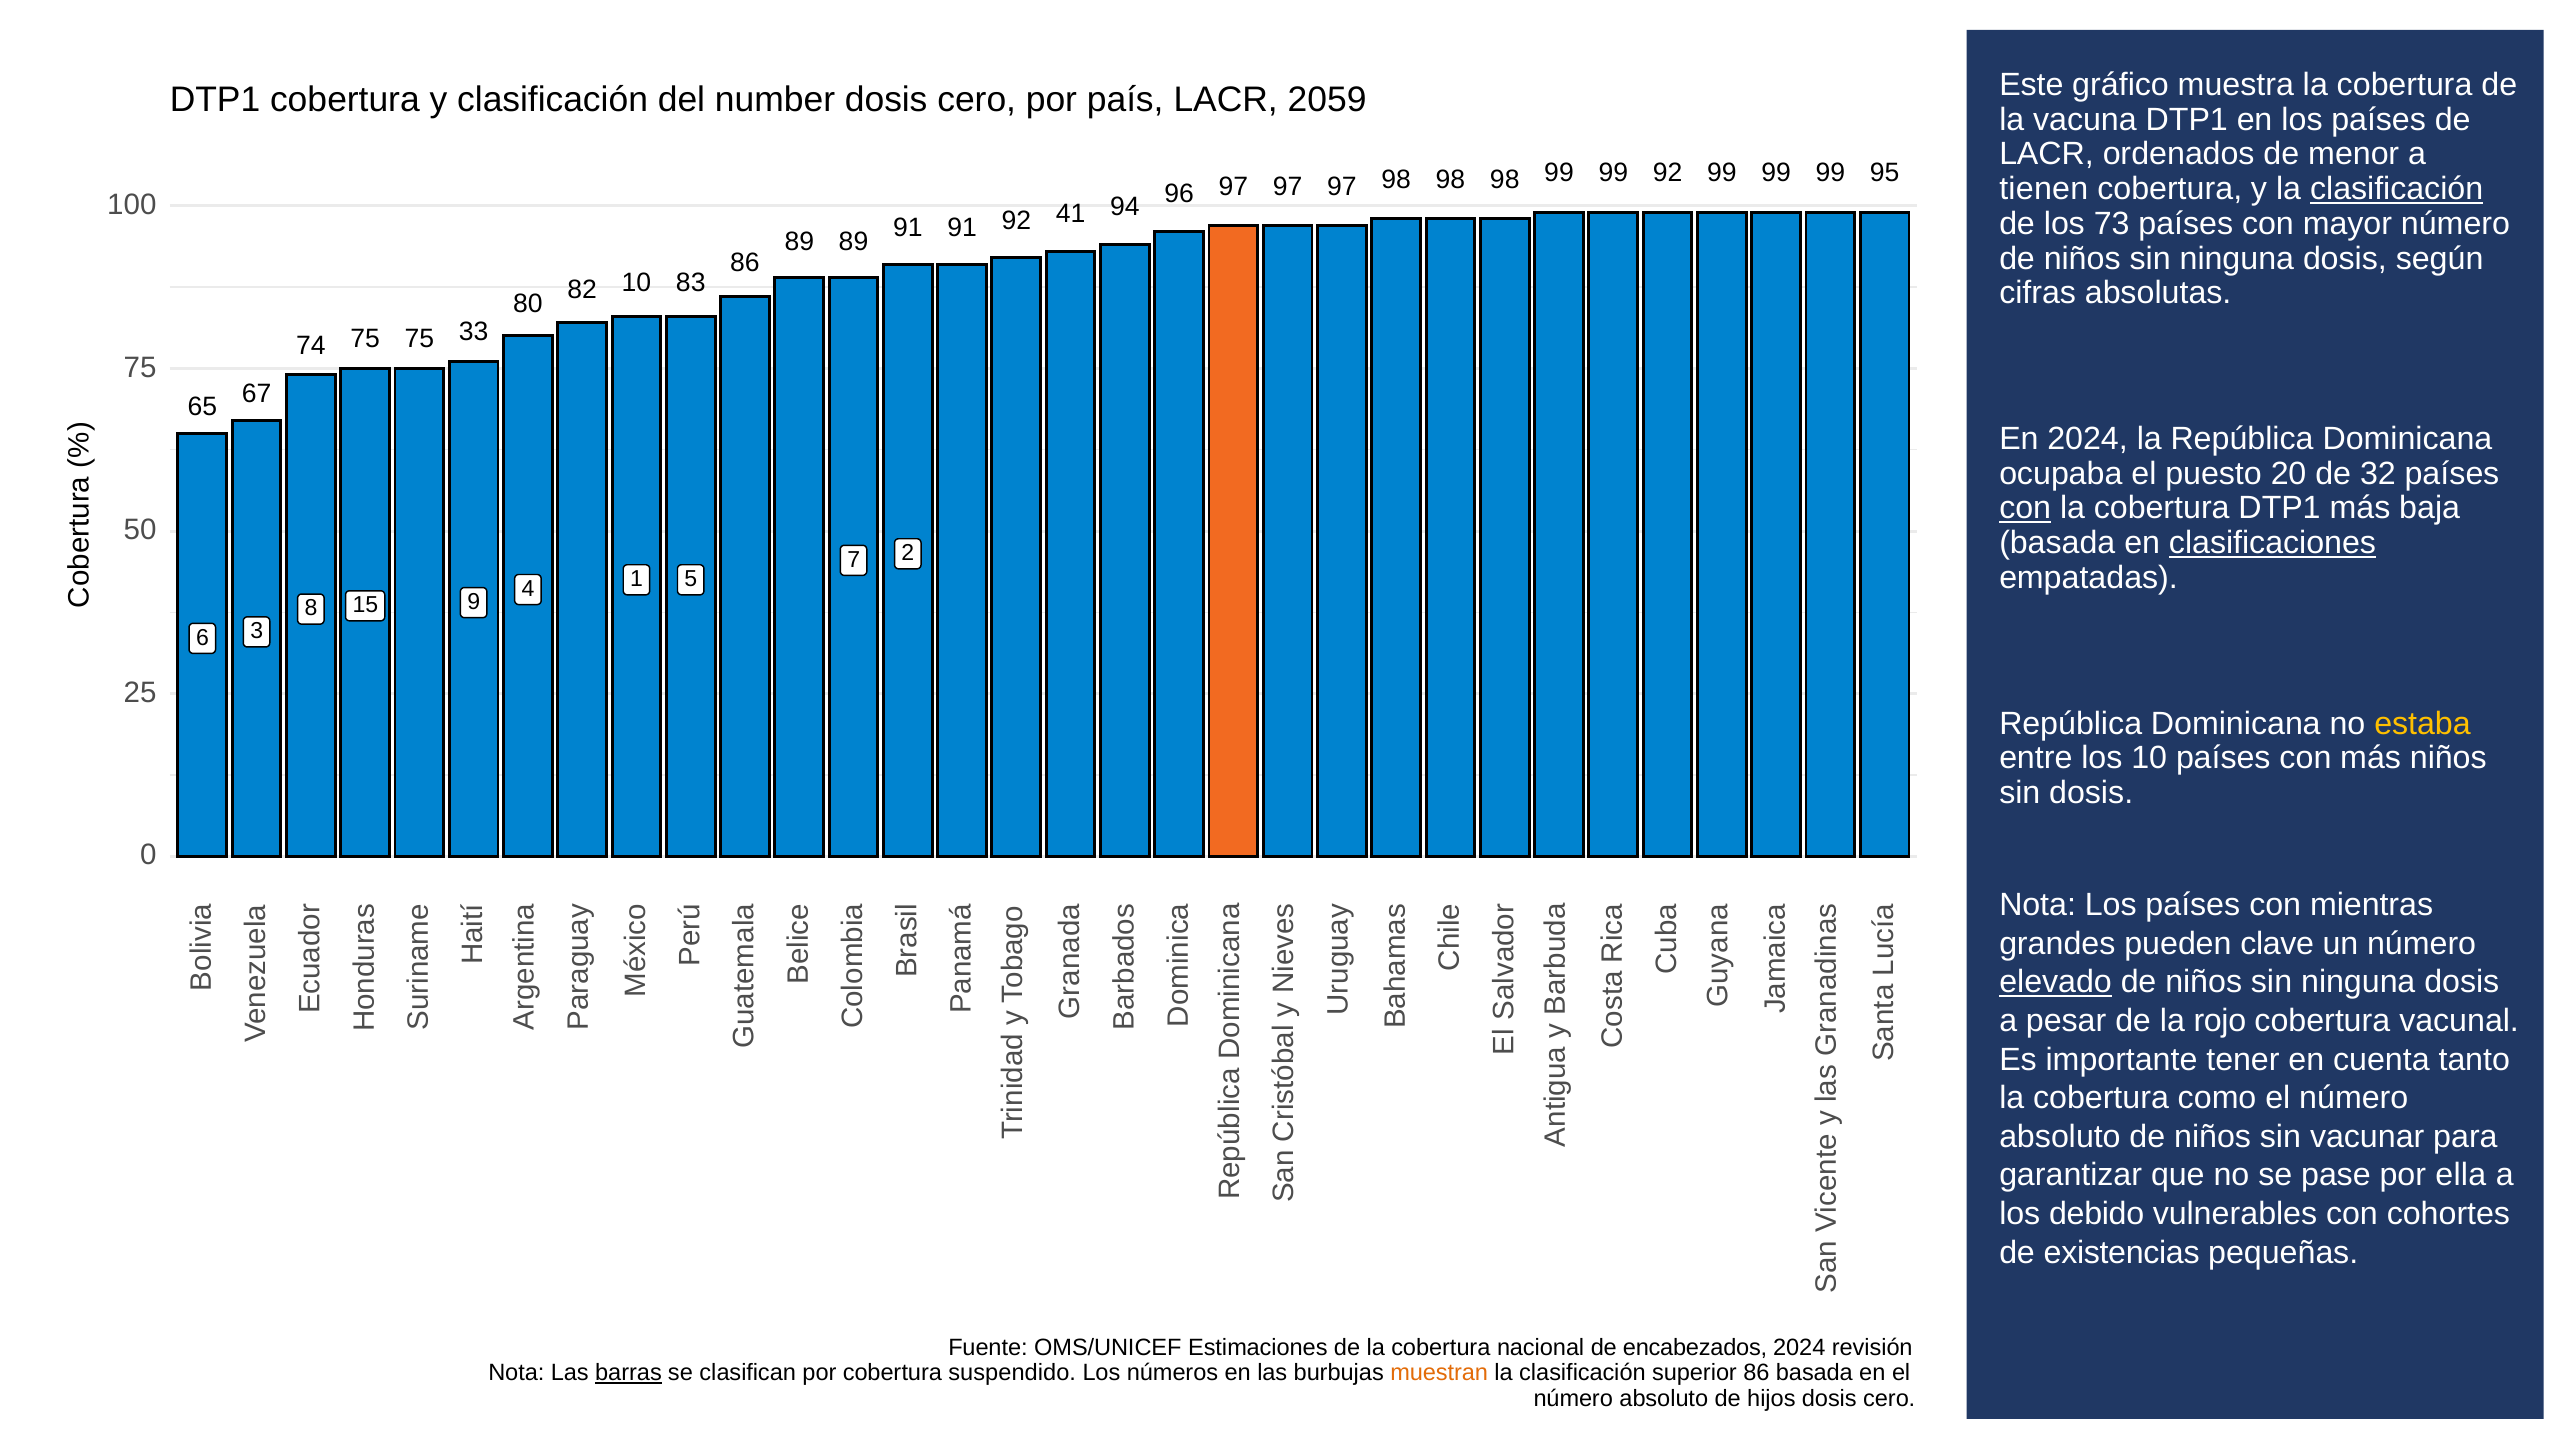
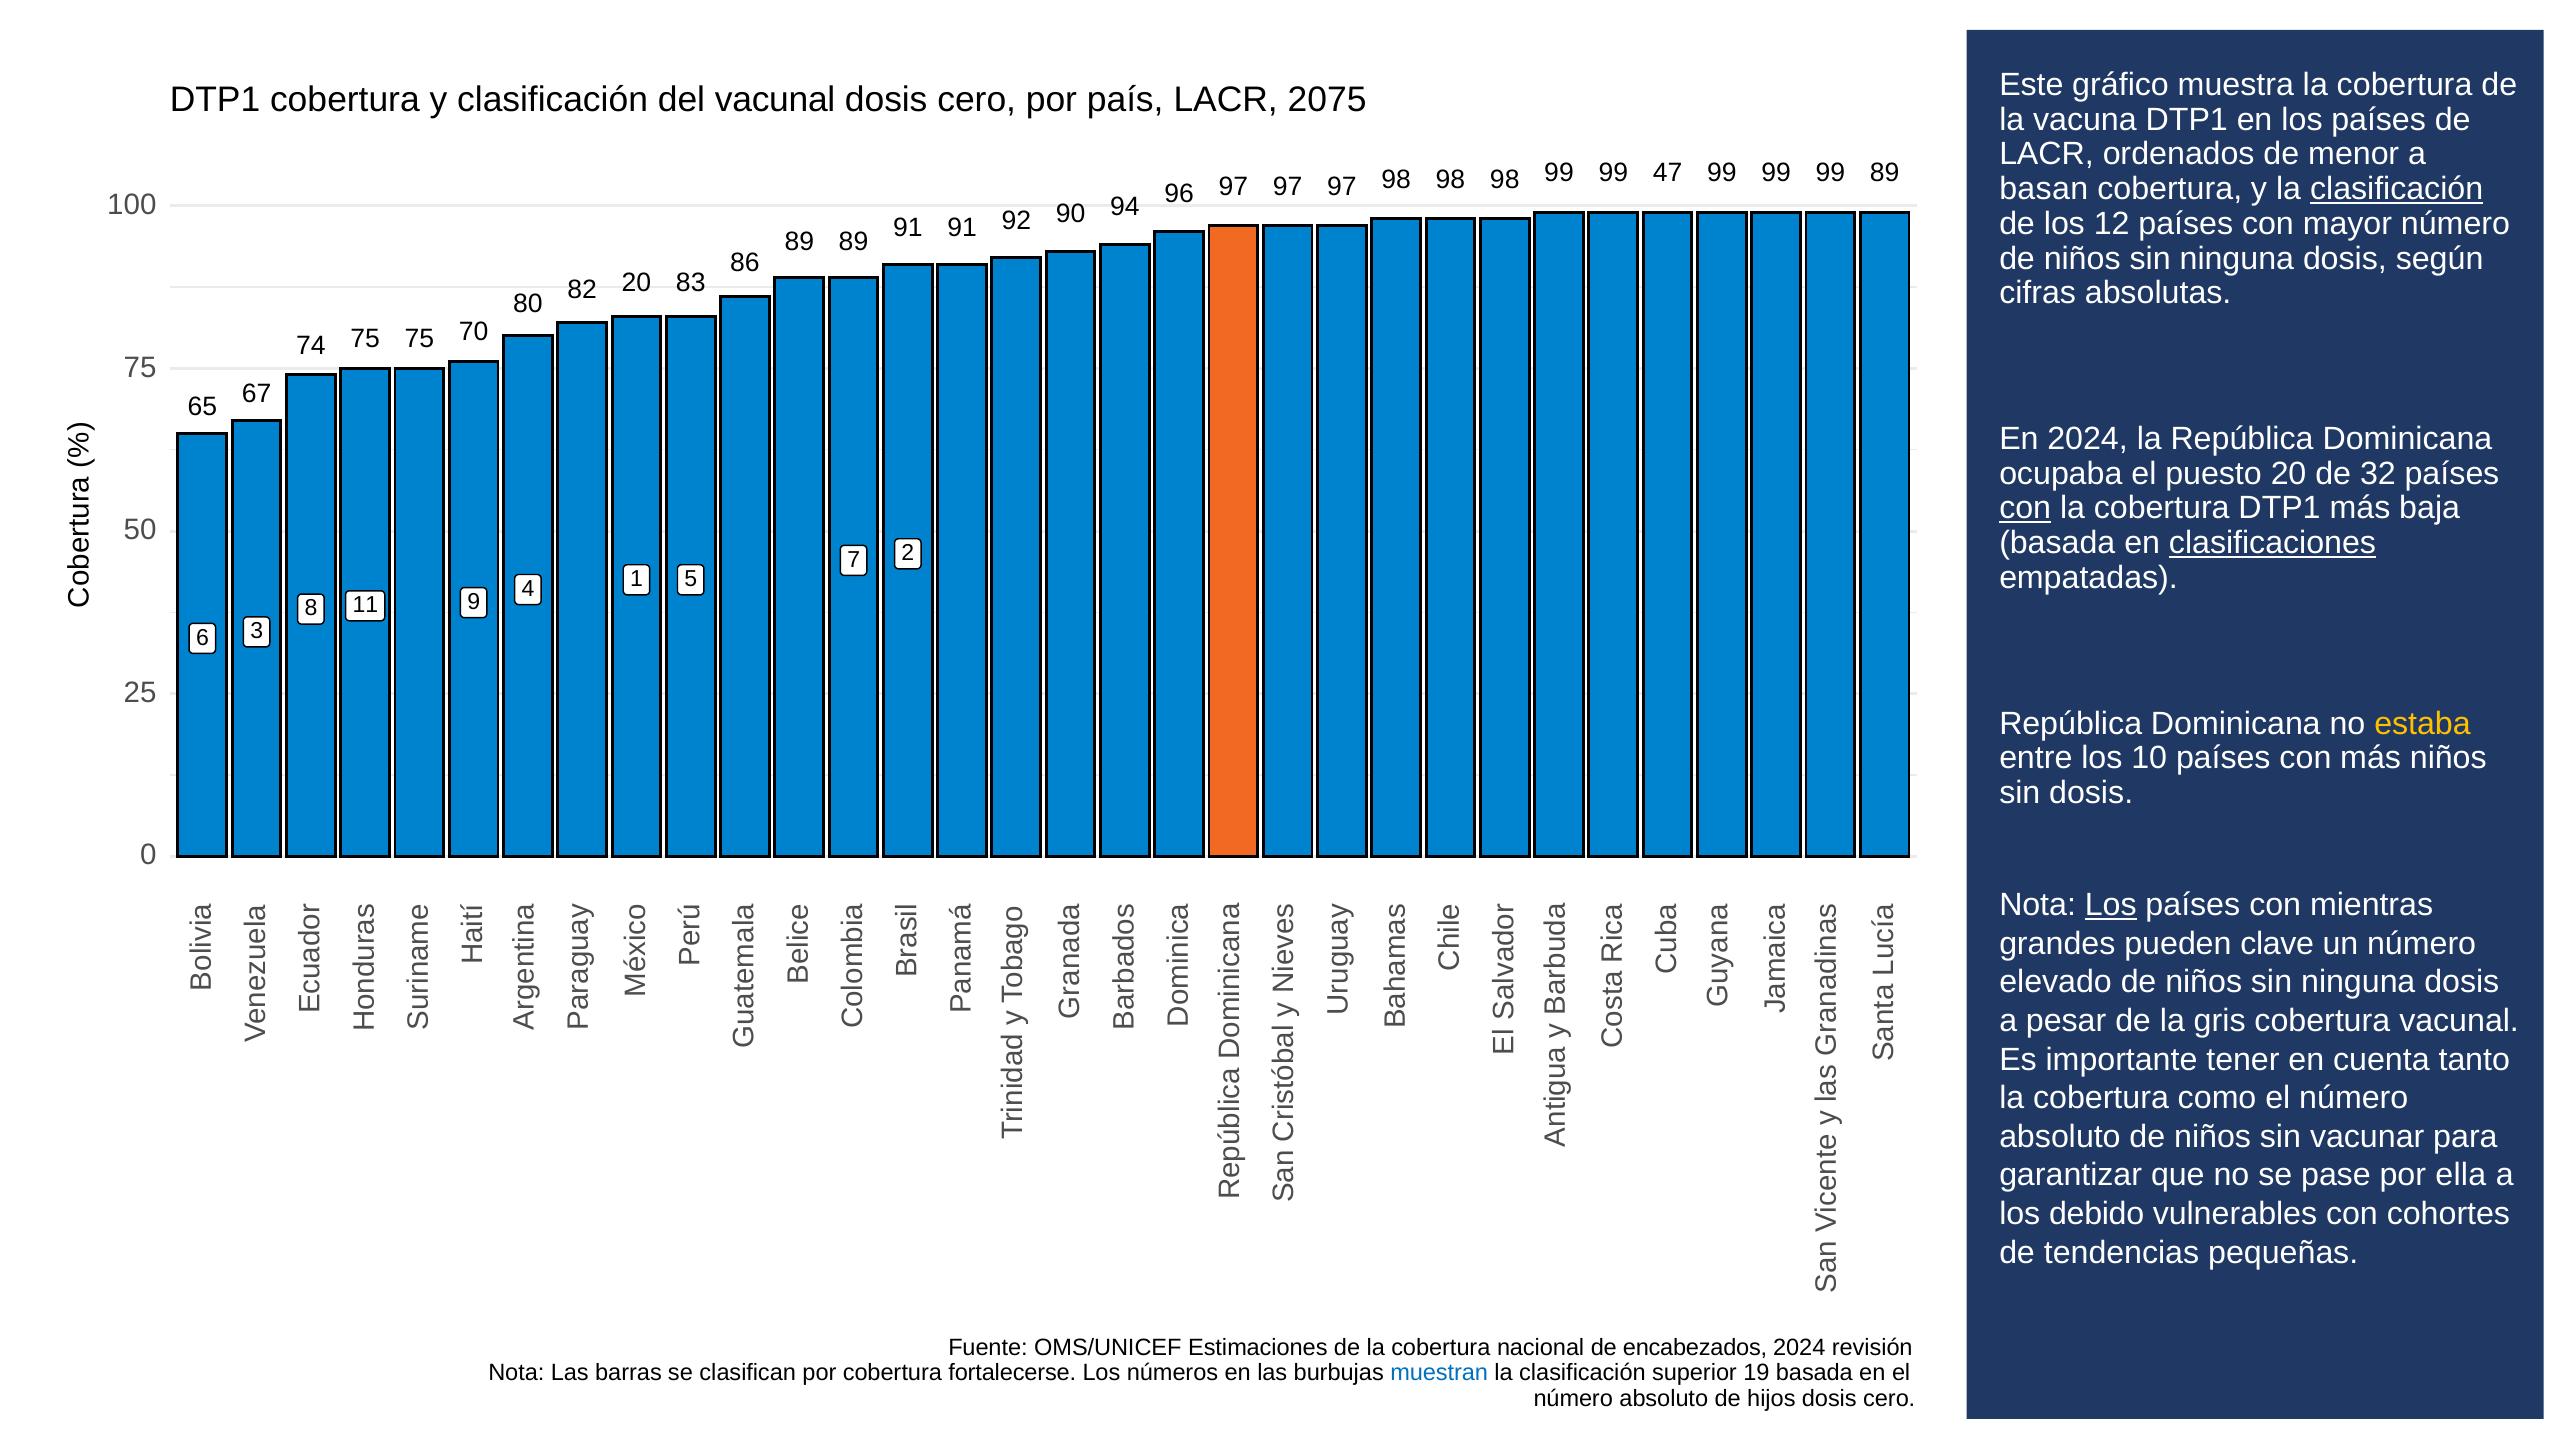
del number: number -> vacunal (775, 100)
2059: 2059 -> 2075 (1327, 100)
99 95: 95 -> 89 (1885, 173)
98 92: 92 -> 47 (1668, 173)
tienen: tienen -> basan (2044, 189)
73: 73 -> 12 (2112, 224)
41: 41 -> 90 (1071, 214)
82 10: 10 -> 20 (636, 283)
33: 33 -> 70 (474, 331)
15: 15 -> 11 (365, 605)
Los underline: none -> present (2111, 905)
elevado underline: present -> none (2056, 982)
rojo: rojo -> gris (2220, 1021)
existencias: existencias -> tendencias (2122, 1253)
barras underline: present -> none (628, 1373)
suspendido: suspendido -> fortalecerse (1012, 1373)
muestran colour: orange -> blue (1439, 1373)
superior 86: 86 -> 19 (1756, 1373)
